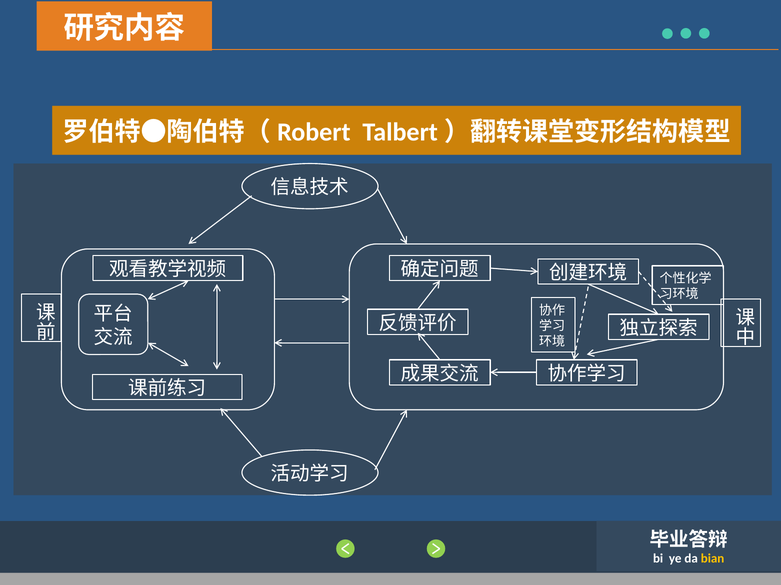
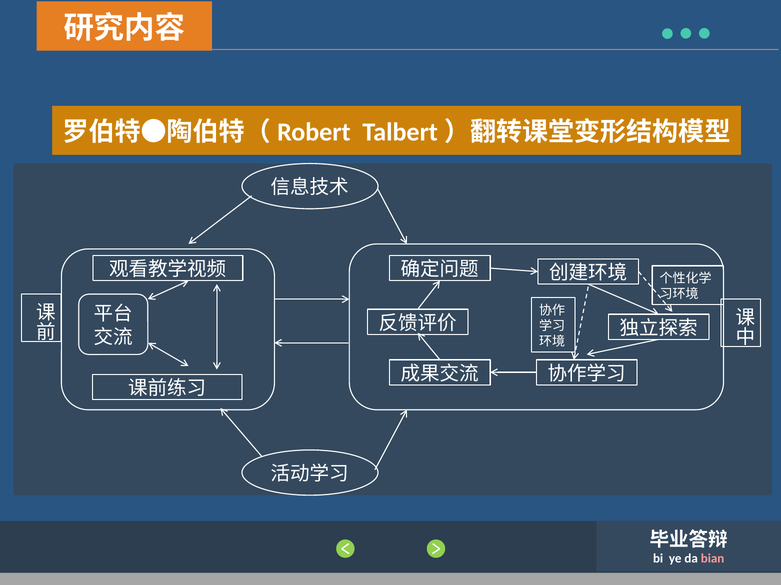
bian colour: yellow -> pink (713, 559)
